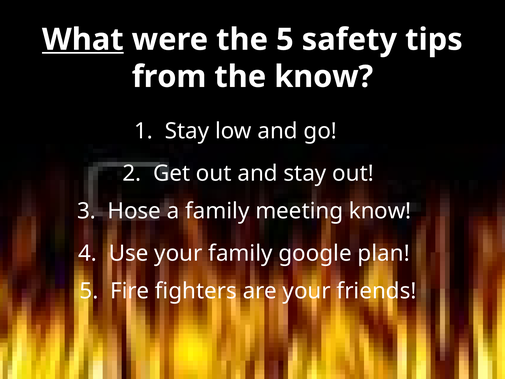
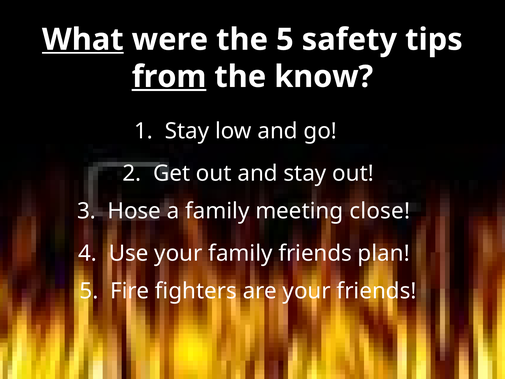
from underline: none -> present (169, 77)
meeting know: know -> close (380, 211)
family google: google -> friends (315, 253)
